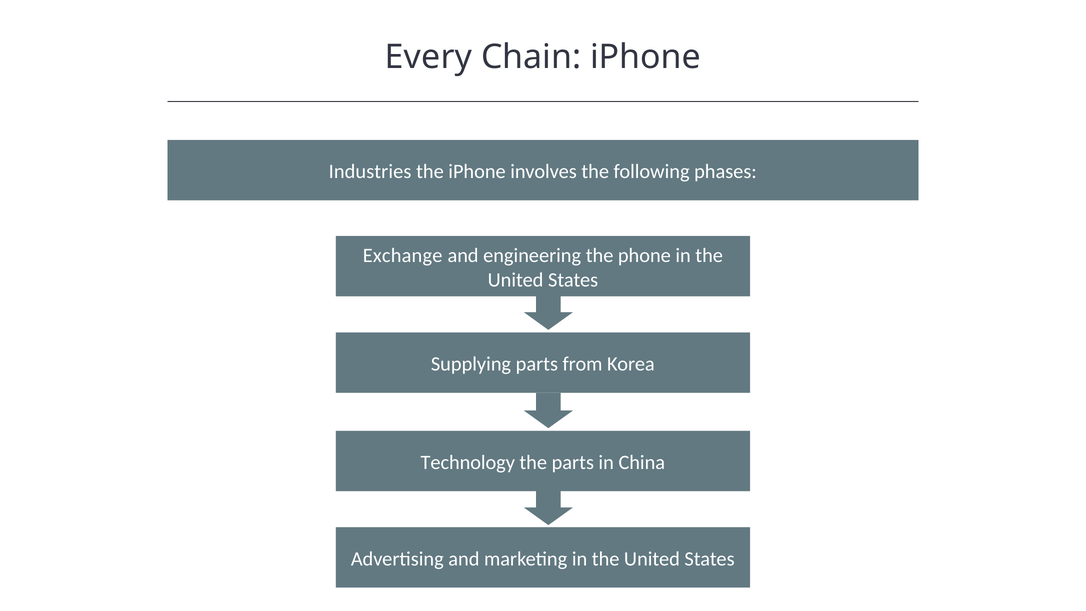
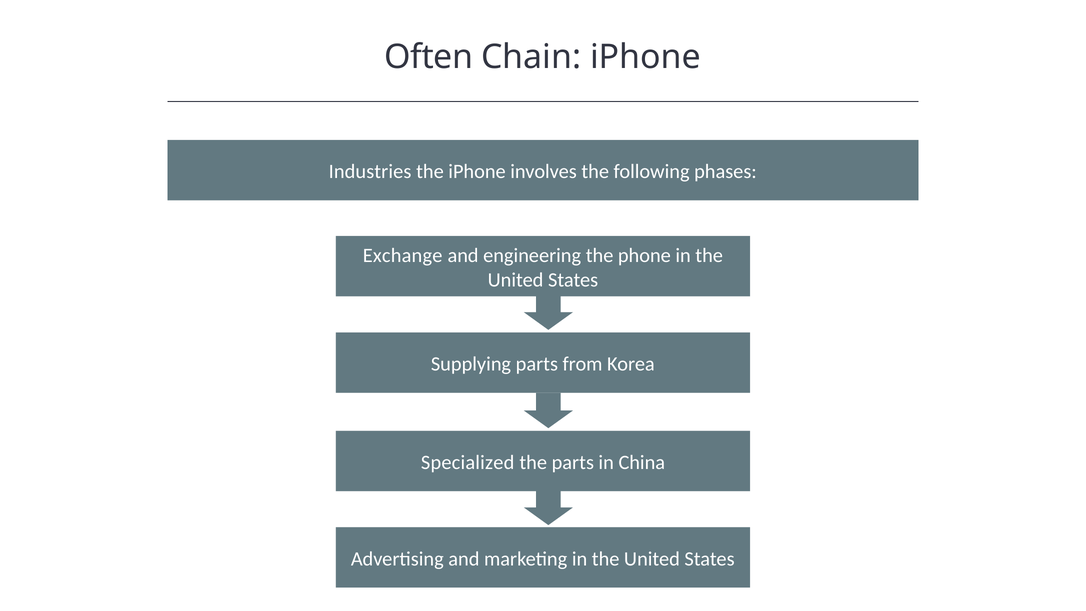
Every: Every -> Often (429, 57)
Technology: Technology -> Specialized (468, 462)
